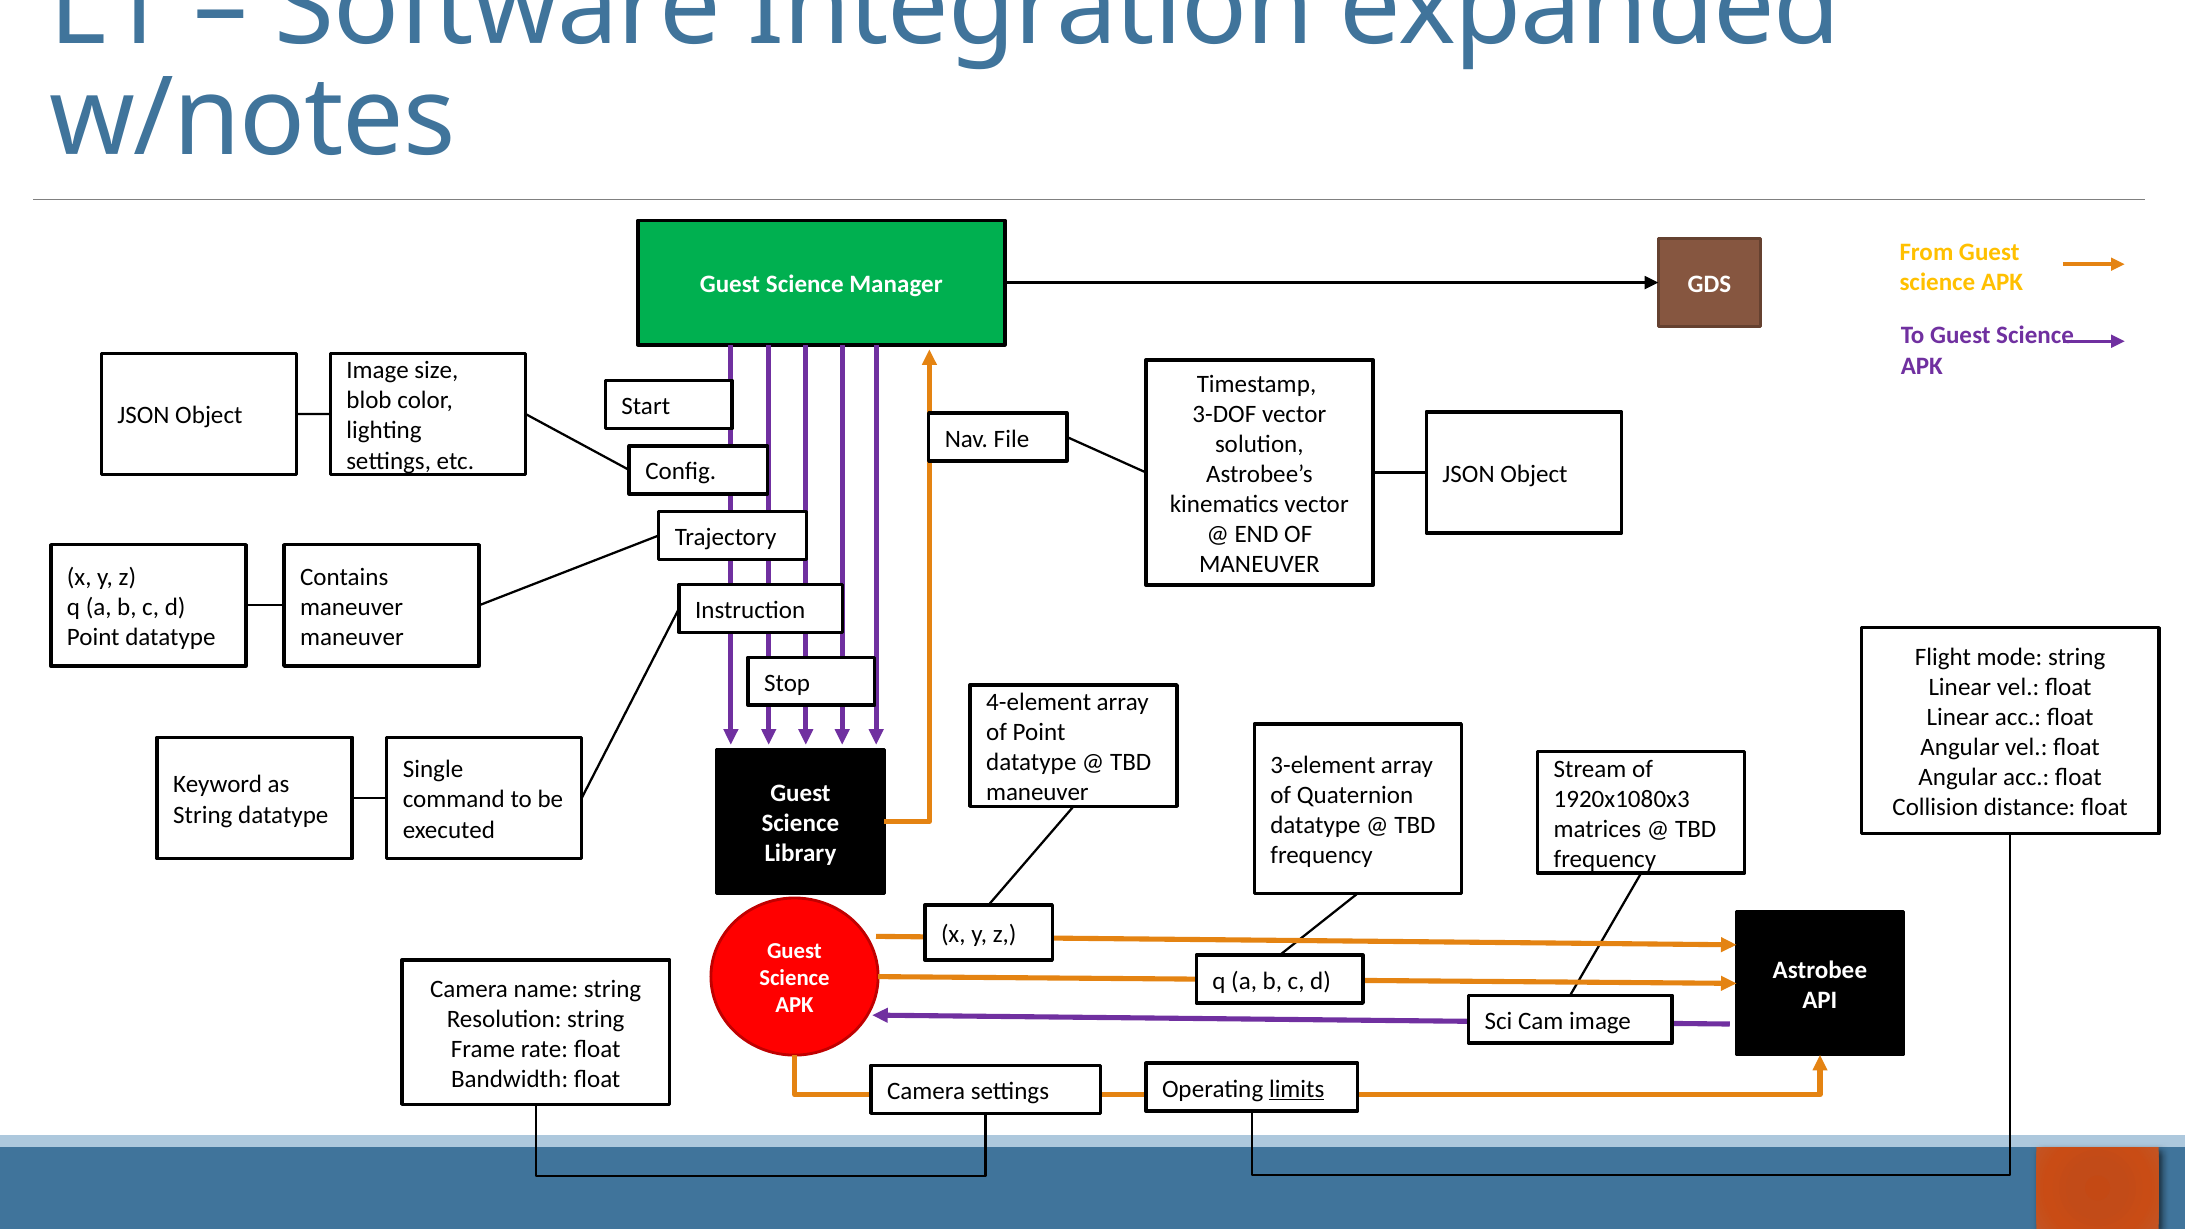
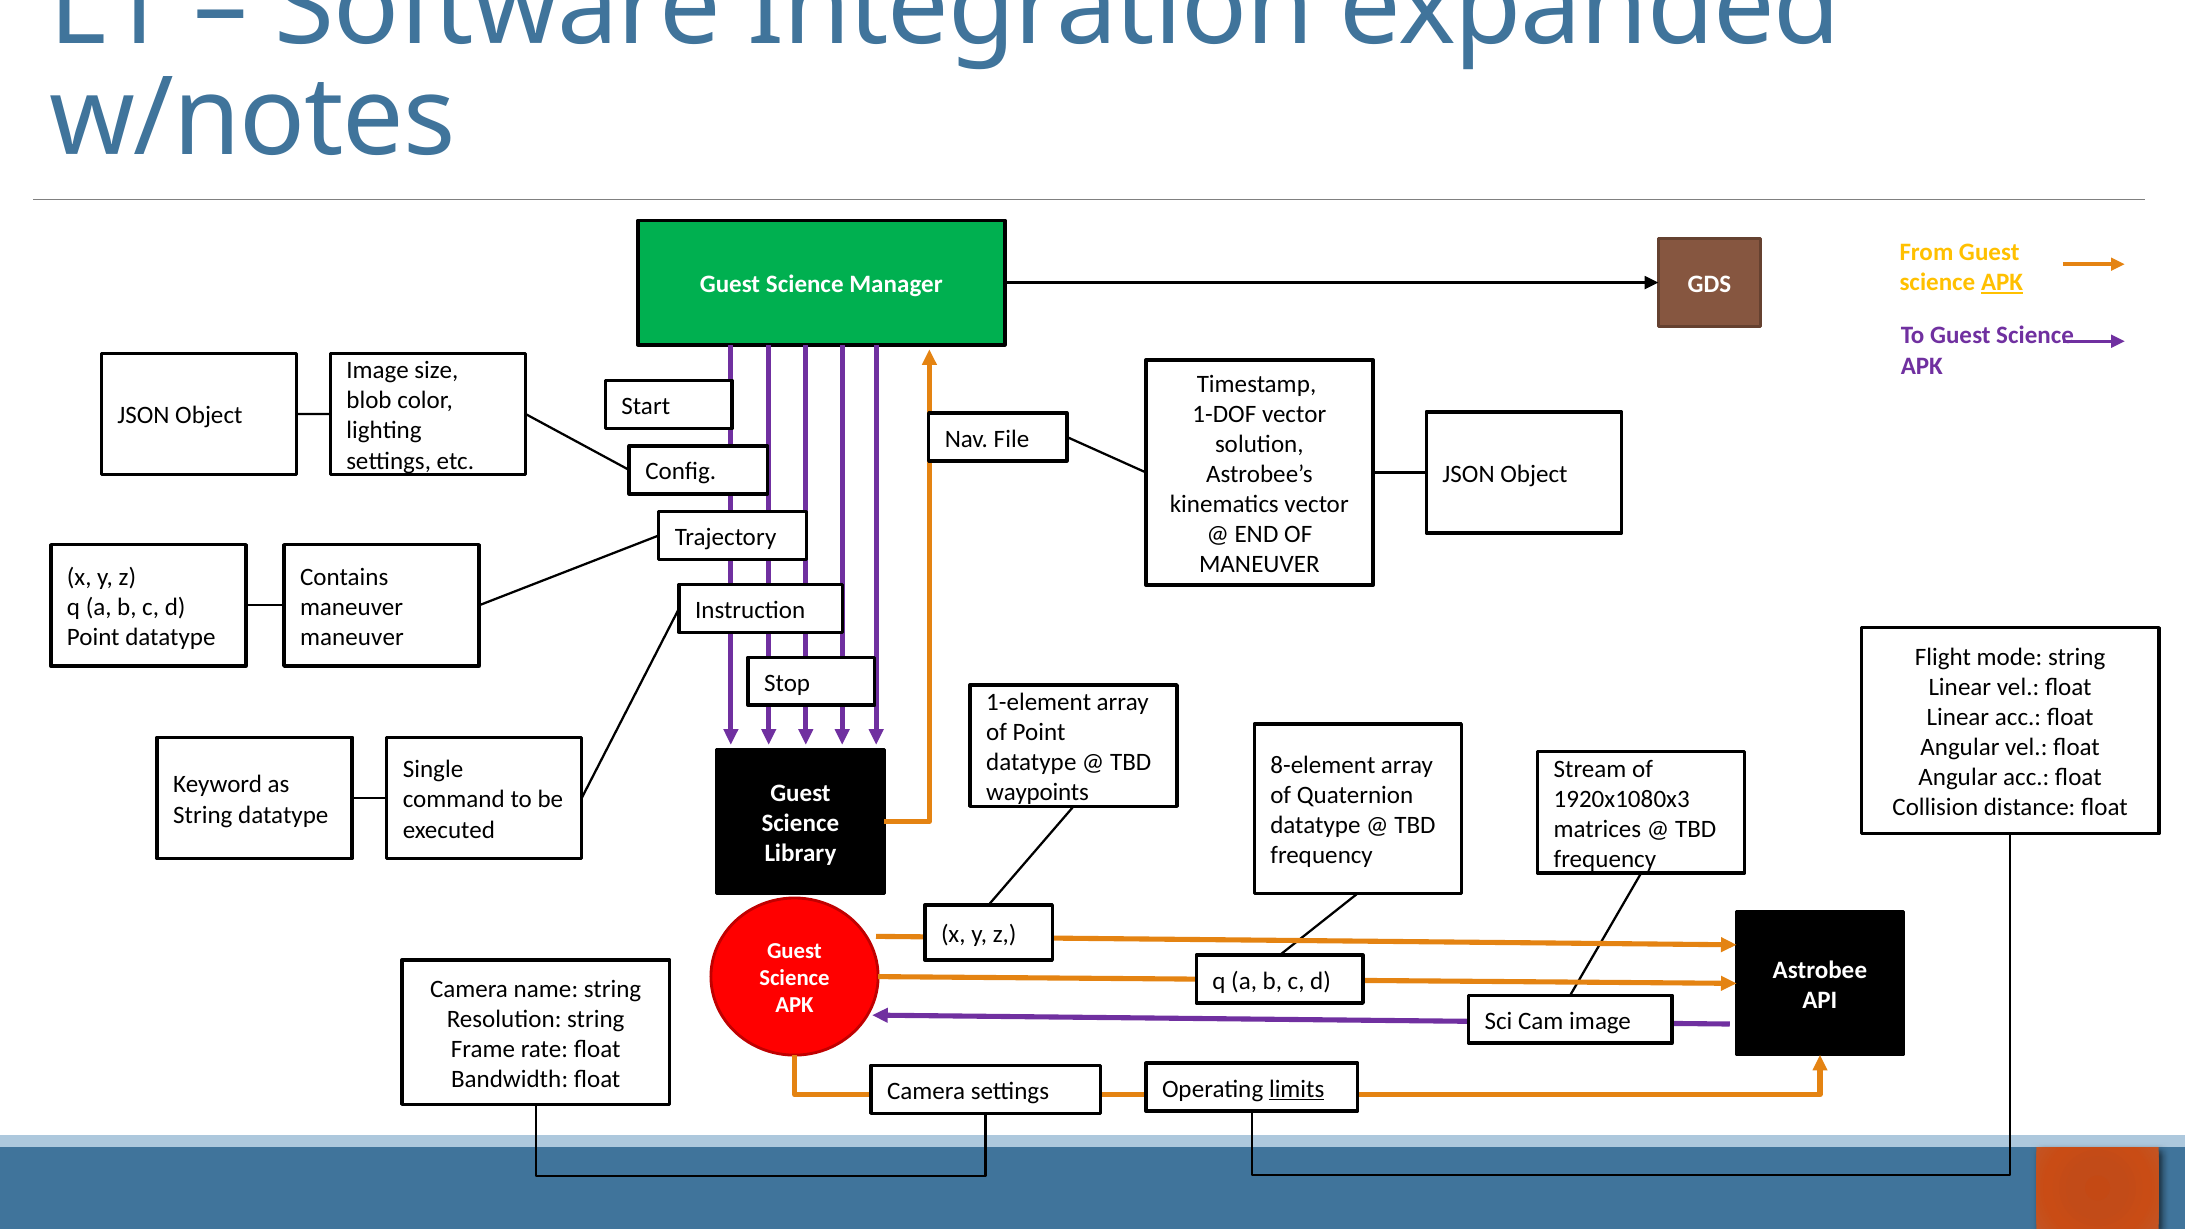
APK underline: none -> present (2002, 282)
3-DOF: 3-DOF -> 1-DOF (1224, 414)
4-element: 4-element -> 1-element (1039, 702)
3-element: 3-element -> 8-element (1323, 765)
maneuver: maneuver -> waypoints (1038, 793)
